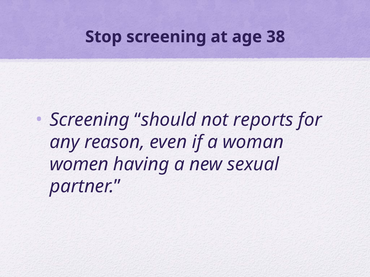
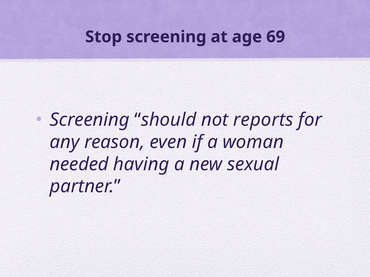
38: 38 -> 69 (276, 37)
women: women -> needed (79, 164)
